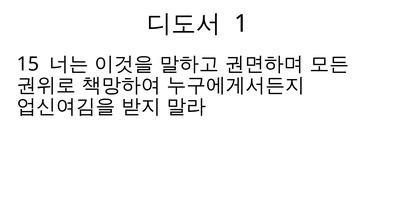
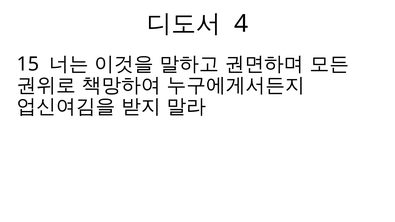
1: 1 -> 4 (241, 24)
